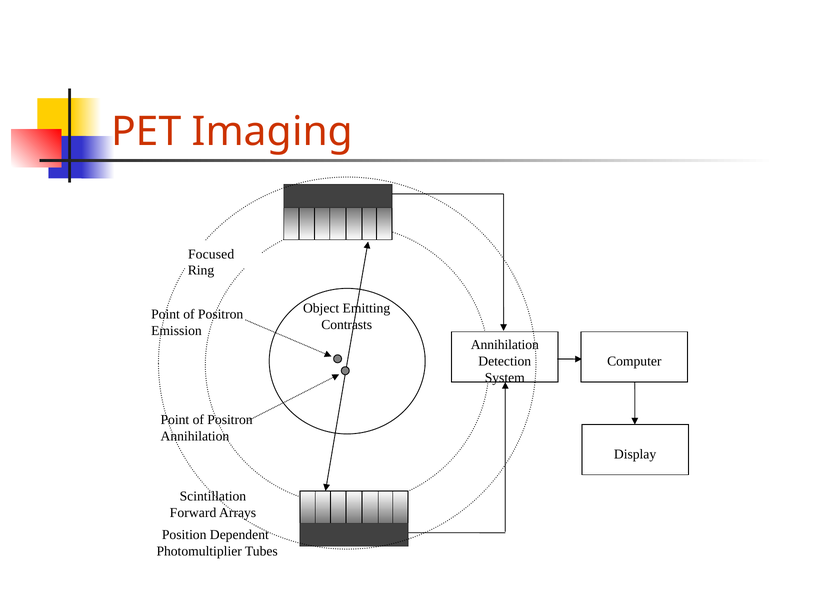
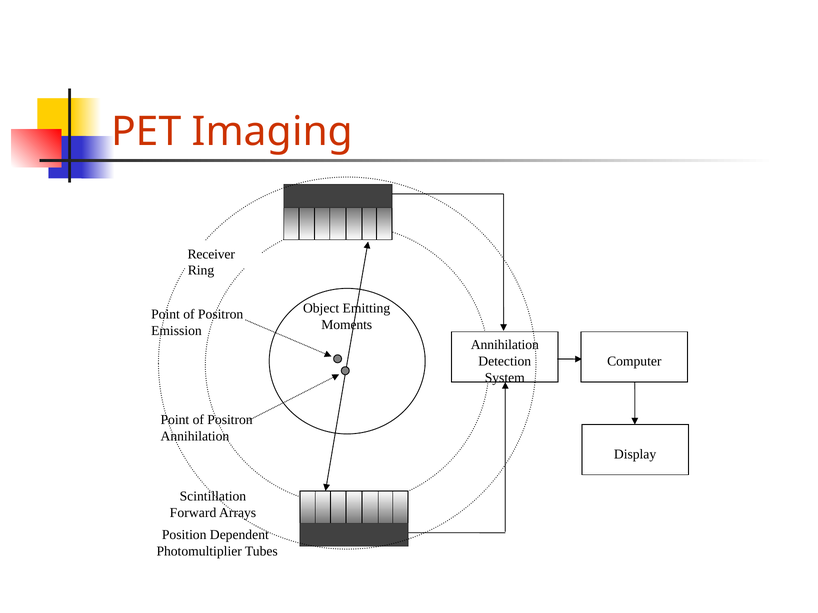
Focused: Focused -> Receiver (211, 254)
Contrasts: Contrasts -> Moments (347, 325)
